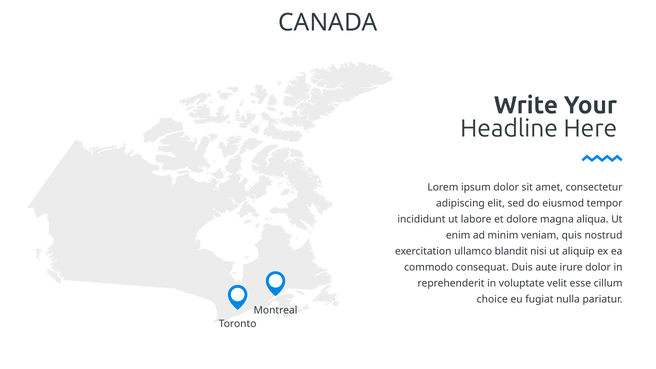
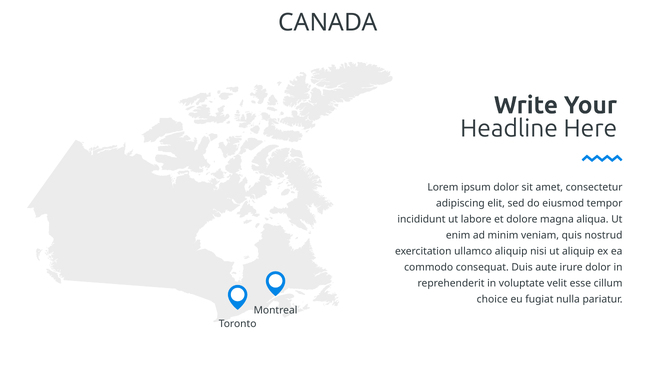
ullamco blandit: blandit -> aliquip (511, 251)
